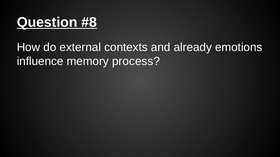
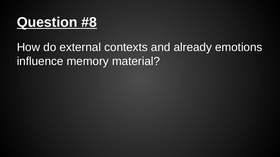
process: process -> material (136, 61)
